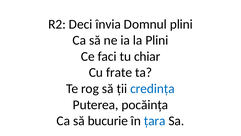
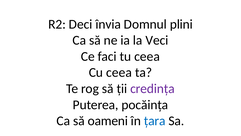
la Plini: Plini -> Veci (157, 40)
tu chiar: chiar -> ceea (147, 56)
Cu frate: frate -> ceea (119, 72)
credința colour: blue -> purple (152, 88)
bucurie: bucurie -> oameni (108, 121)
